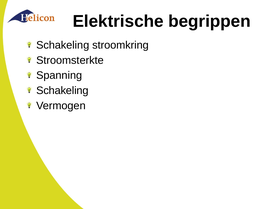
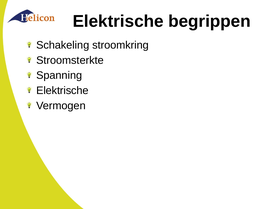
Schakeling: Schakeling -> Elektrische (62, 91)
